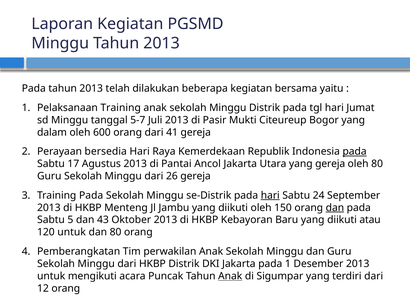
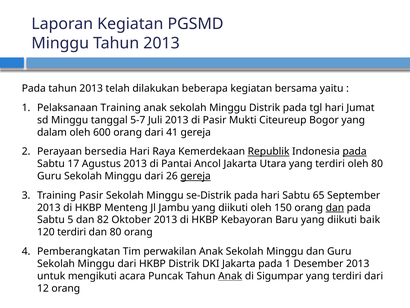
Republik underline: none -> present (269, 151)
Utara yang gereja: gereja -> terdiri (330, 164)
gereja underline: none -> present (196, 176)
Training Pada: Pada -> Pasir (91, 195)
hari underline: present -> none (270, 195)
24: 24 -> 65 (319, 195)
43: 43 -> 82 (103, 220)
atau: atau -> baik (370, 220)
120 untuk: untuk -> terdiri (72, 232)
